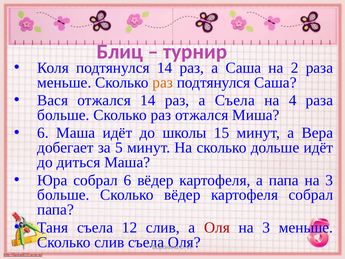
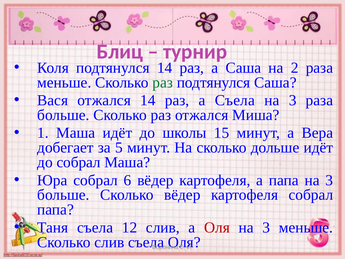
раз colour: orange -> green (163, 82)
4: 4 -> 3 (293, 100)
6: 6 -> 1 (43, 133)
до диться: диться -> собрал (79, 162)
